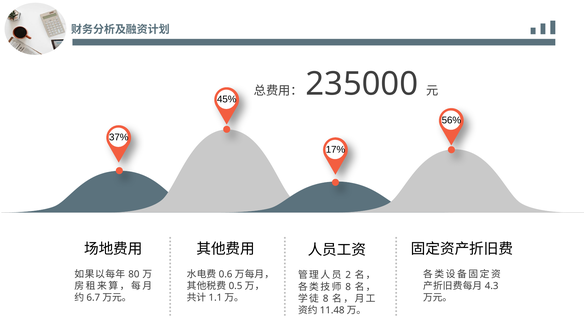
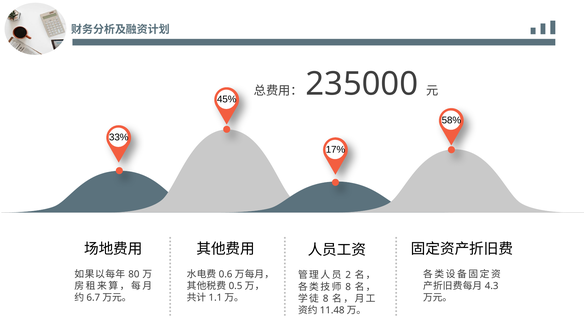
56%: 56% -> 58% (451, 120)
37%: 37% -> 33% (119, 137)
